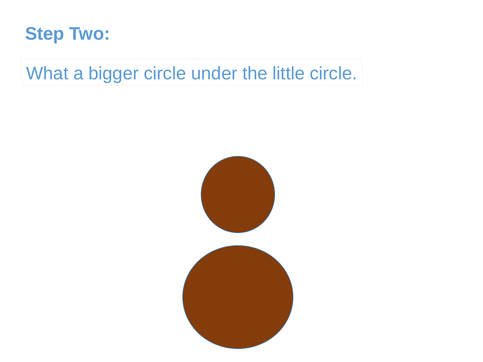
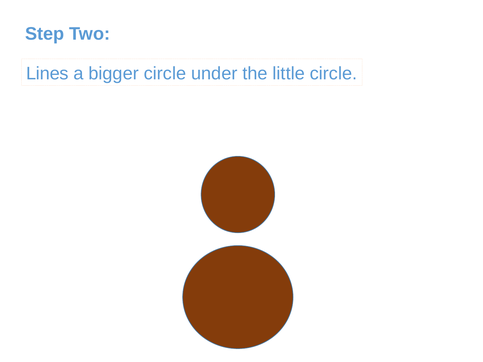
What: What -> Lines (47, 73)
